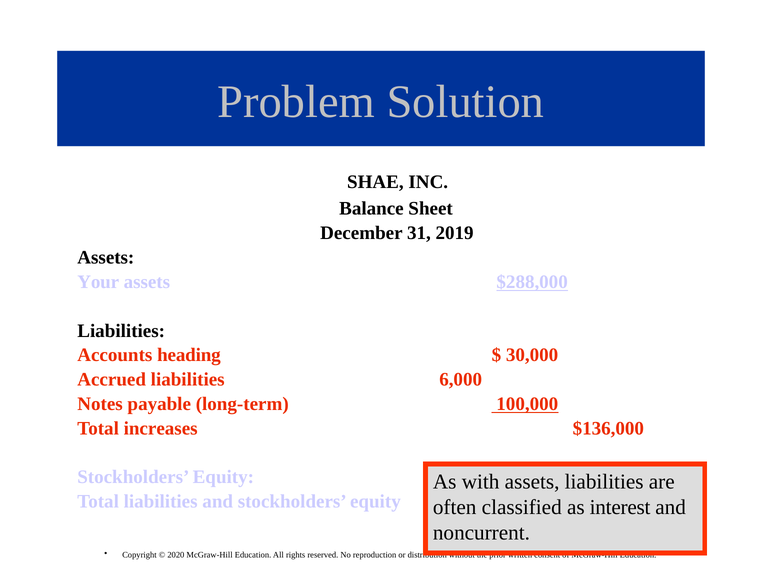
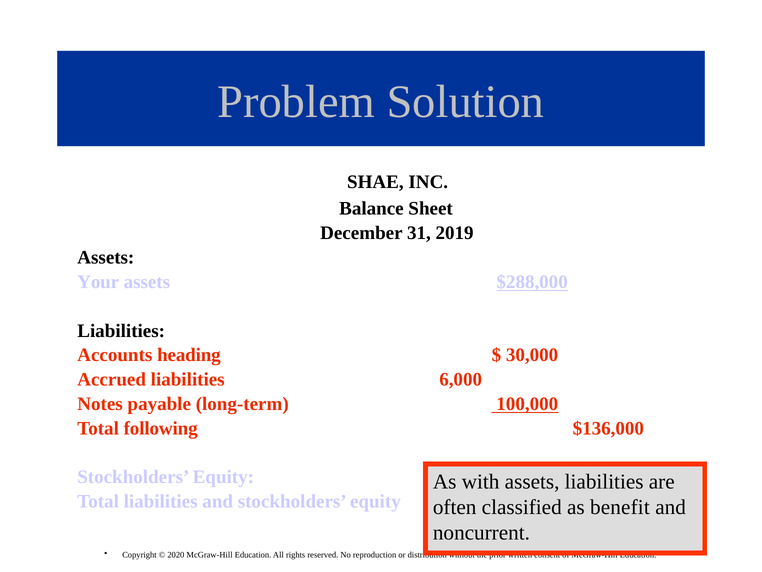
increases: increases -> following (161, 428)
interest: interest -> benefit (620, 507)
